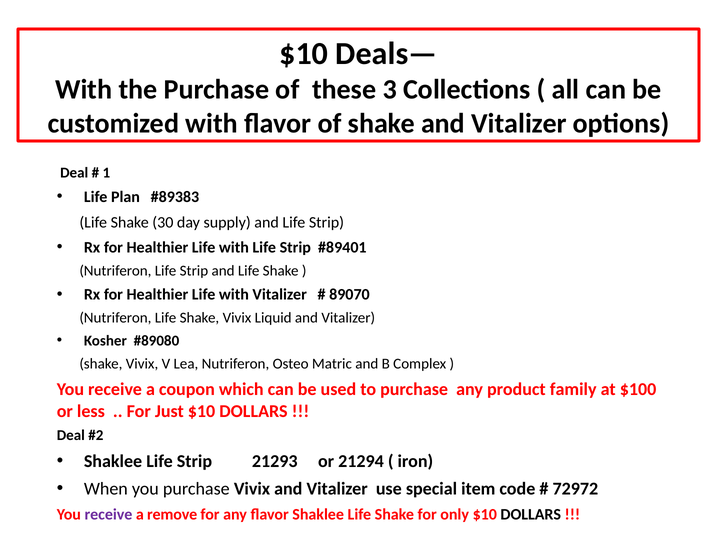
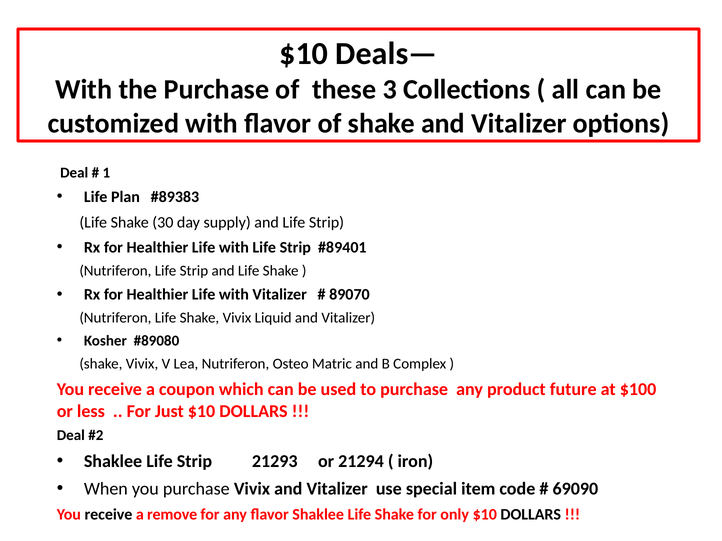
family: family -> future (573, 390)
72972: 72972 -> 69090 (575, 489)
receive colour: purple -> black (108, 515)
